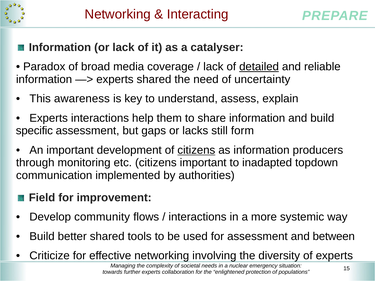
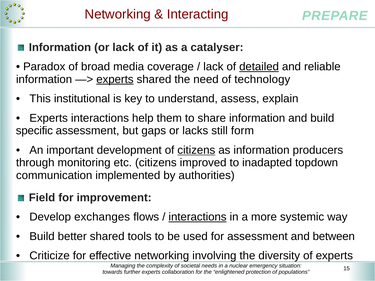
experts underline: none -> present (115, 79)
uncertainty: uncertainty -> technology (262, 79)
awareness: awareness -> institutional (82, 99)
citizens important: important -> improved (203, 163)
community: community -> exchanges (102, 217)
interactions underline: none -> present (198, 217)
